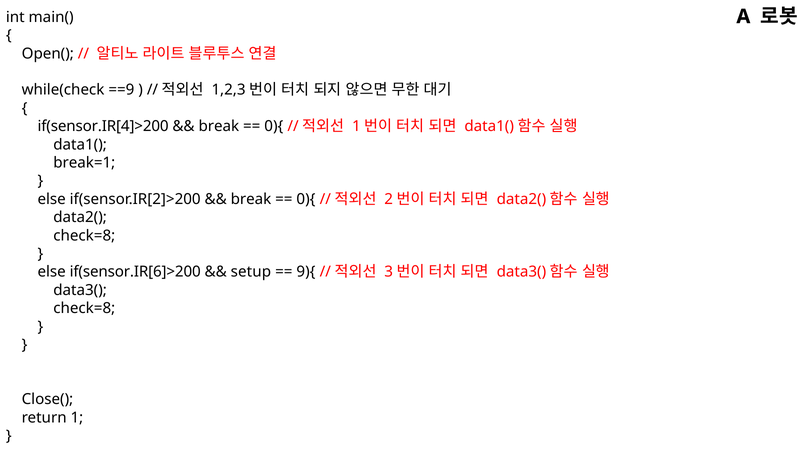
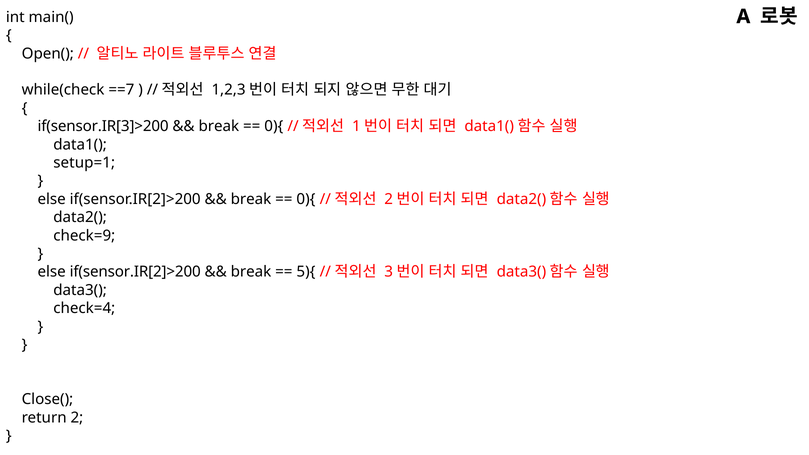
==9: ==9 -> ==7 (121, 90)
if(sensor.IR[4]>200: if(sensor.IR[4]>200 -> if(sensor.IR[3]>200 (103, 126)
break=1: break=1 -> setup=1 (84, 163)
check=8: check=8 -> check=9 (84, 236)
if(sensor.IR[6]>200: if(sensor.IR[6]>200 -> if(sensor.IR[2]>200 (135, 272)
setup: setup -> break (251, 272)
9){: 9){ -> 5){ (306, 272)
check=8: check=8 -> check=4 (84, 308)
1: 1 -> 2 (77, 418)
